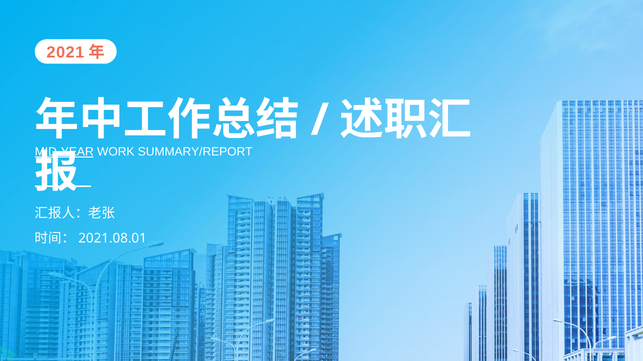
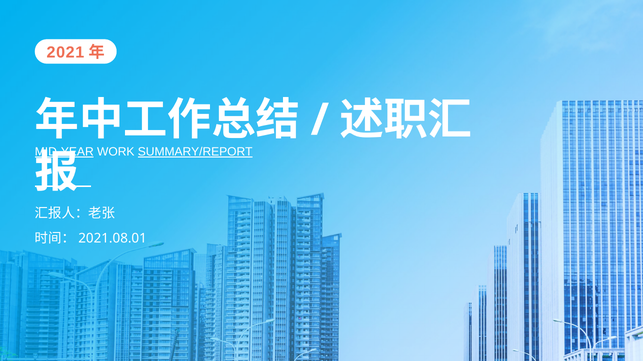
SUMMARY/REPORT underline: none -> present (195, 152)
